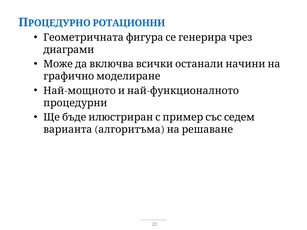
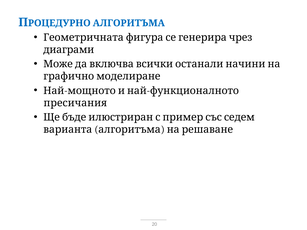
РОТАЦИОННИ: РОТАЦИОННИ -> АЛГОРИТЪМА (129, 23)
процедурни: процедурни -> пресичания (75, 103)
